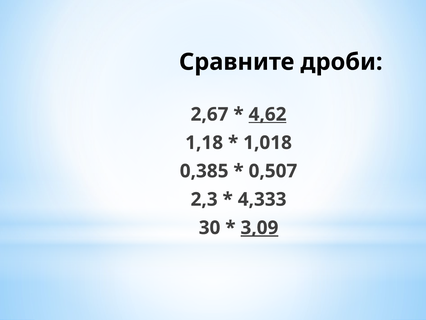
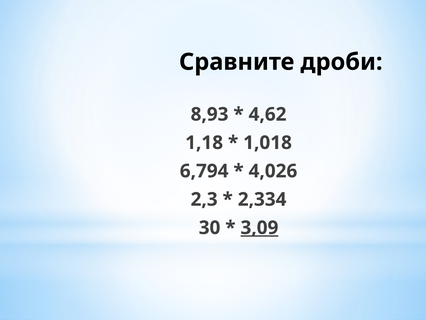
2,67: 2,67 -> 8,93 (210, 114)
4,62 underline: present -> none (268, 114)
0,385: 0,385 -> 6,794 (204, 171)
0,507: 0,507 -> 4,026 (273, 171)
4,333: 4,333 -> 2,334 (262, 199)
